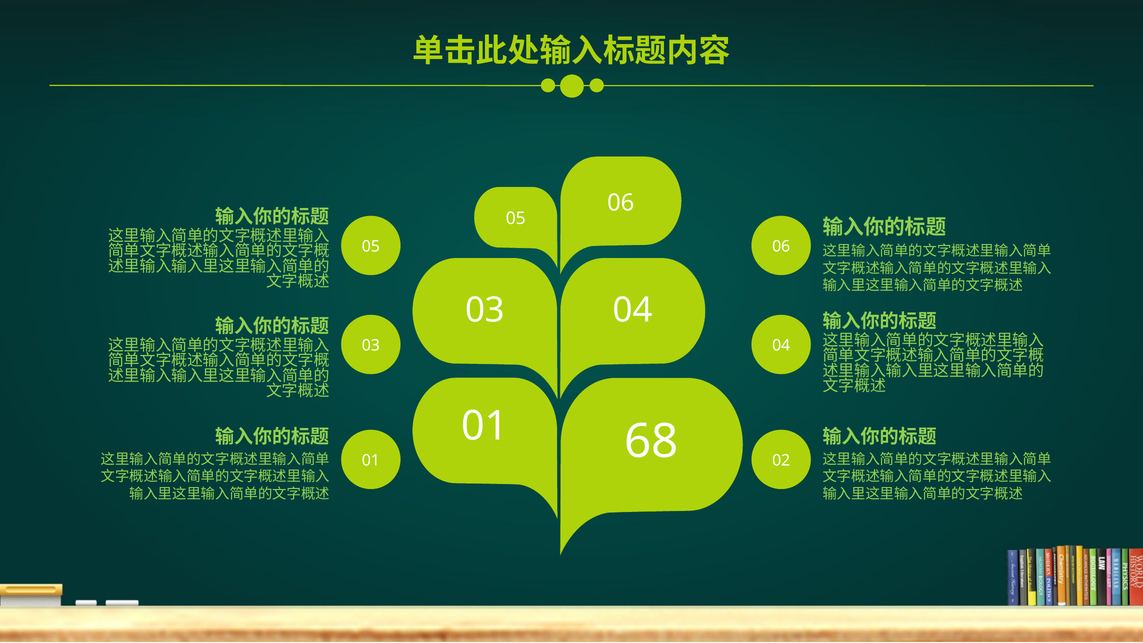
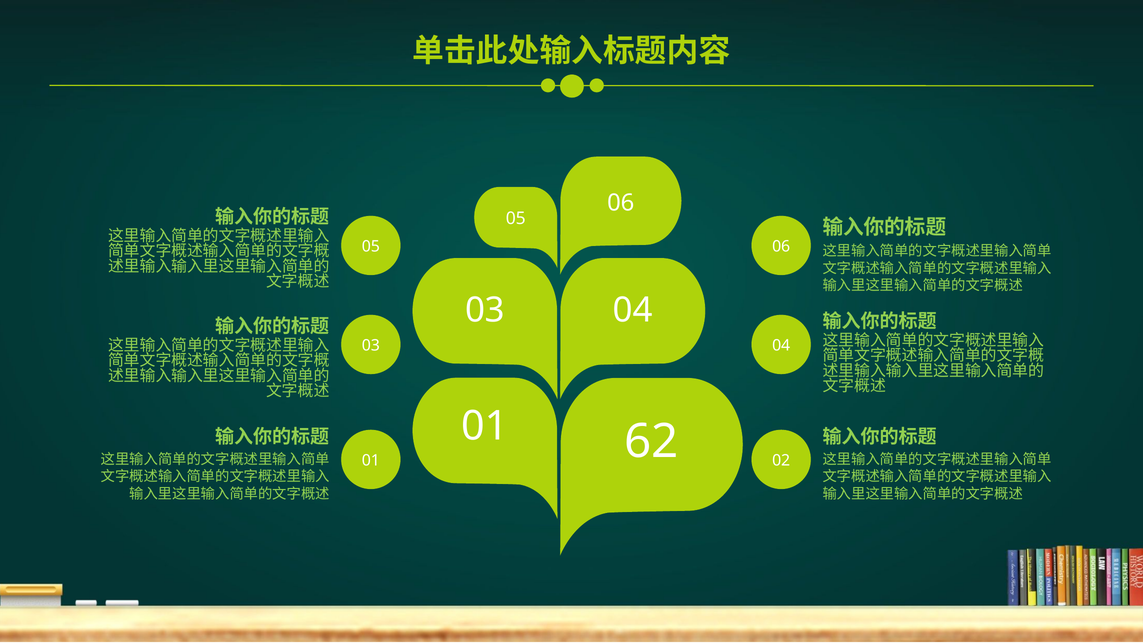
68: 68 -> 62 (651, 441)
